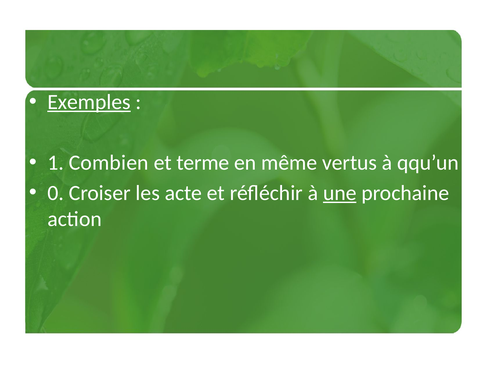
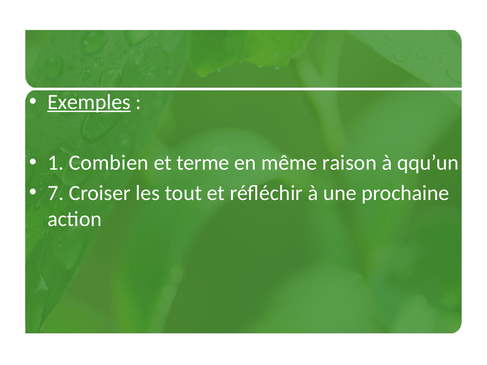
vertus: vertus -> raison (349, 163)
0: 0 -> 7 (56, 193)
acte: acte -> tout (183, 193)
une underline: present -> none (340, 193)
